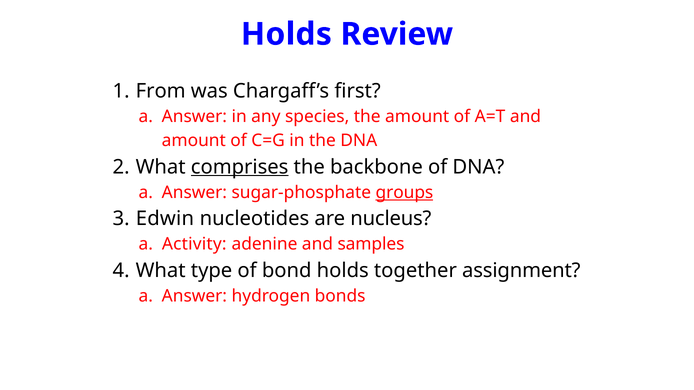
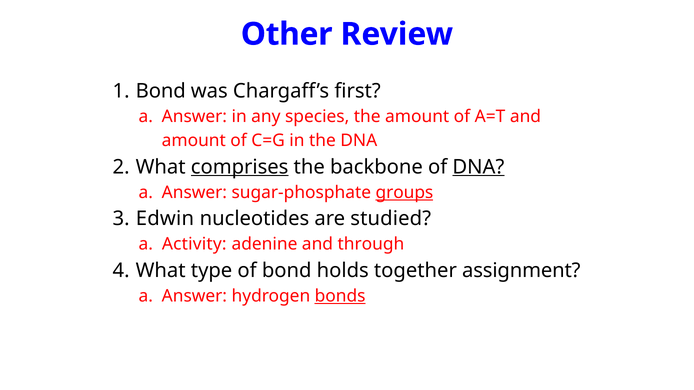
Holds: Holds -> Other (287, 34)
From: From -> Bond (161, 91)
DNA underline: none -> present (478, 167)
nucleus: nucleus -> studied (391, 219)
samples: samples -> through (371, 244)
bonds underline: none -> present (340, 296)
